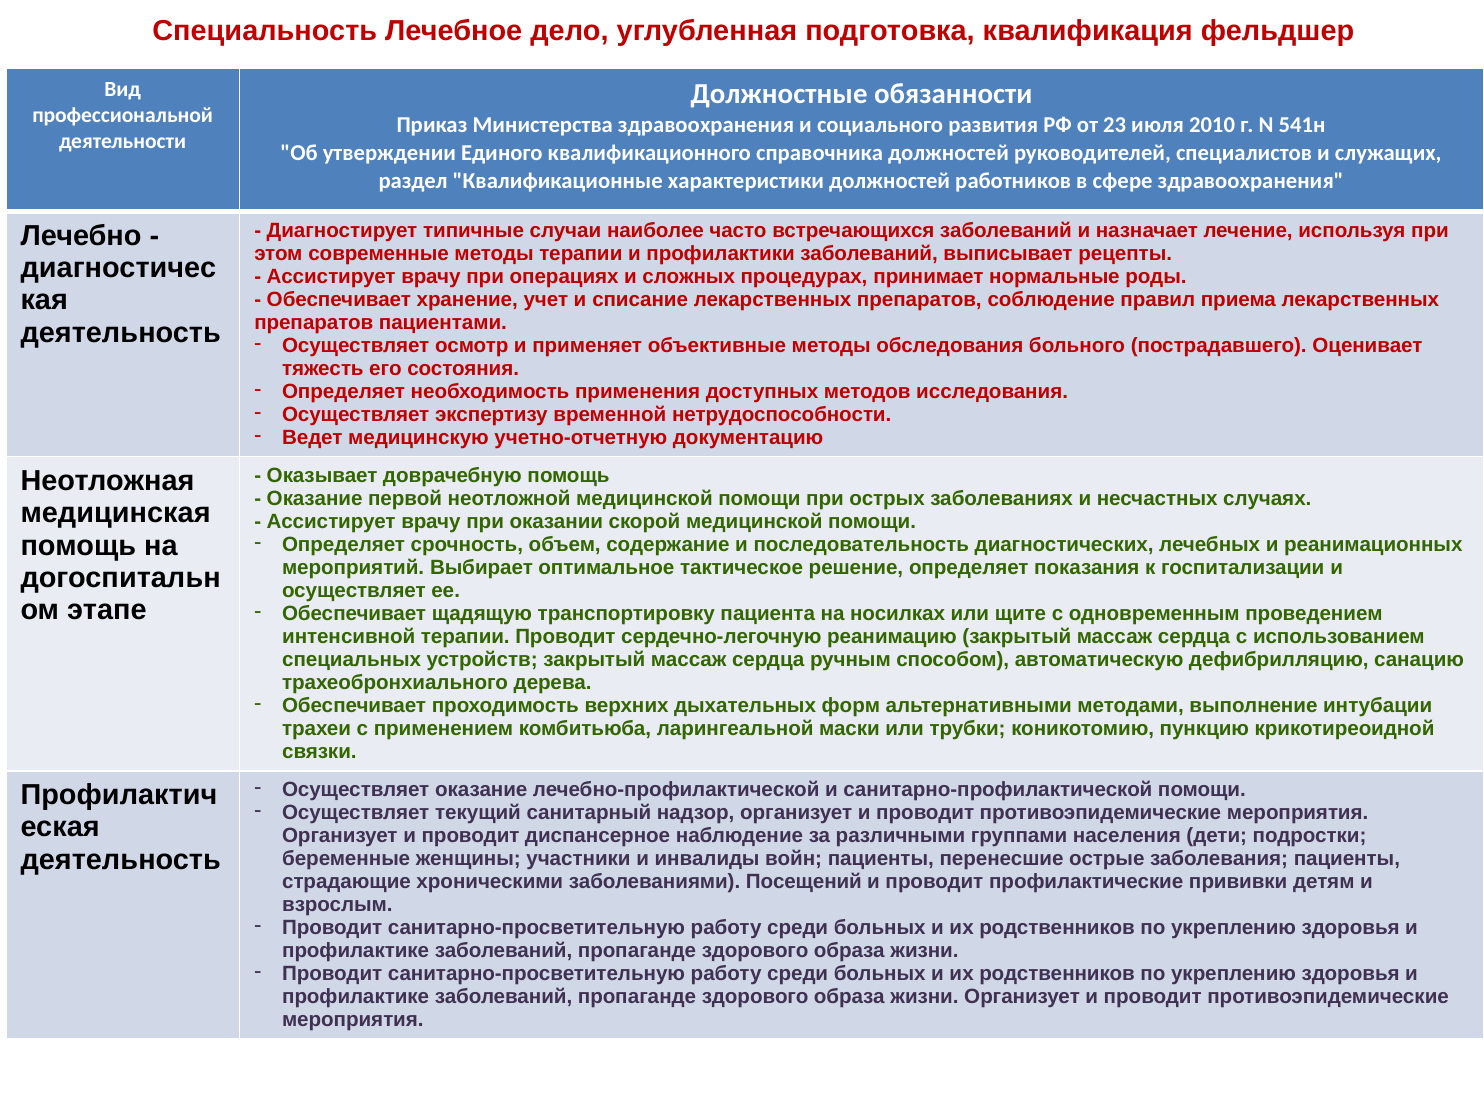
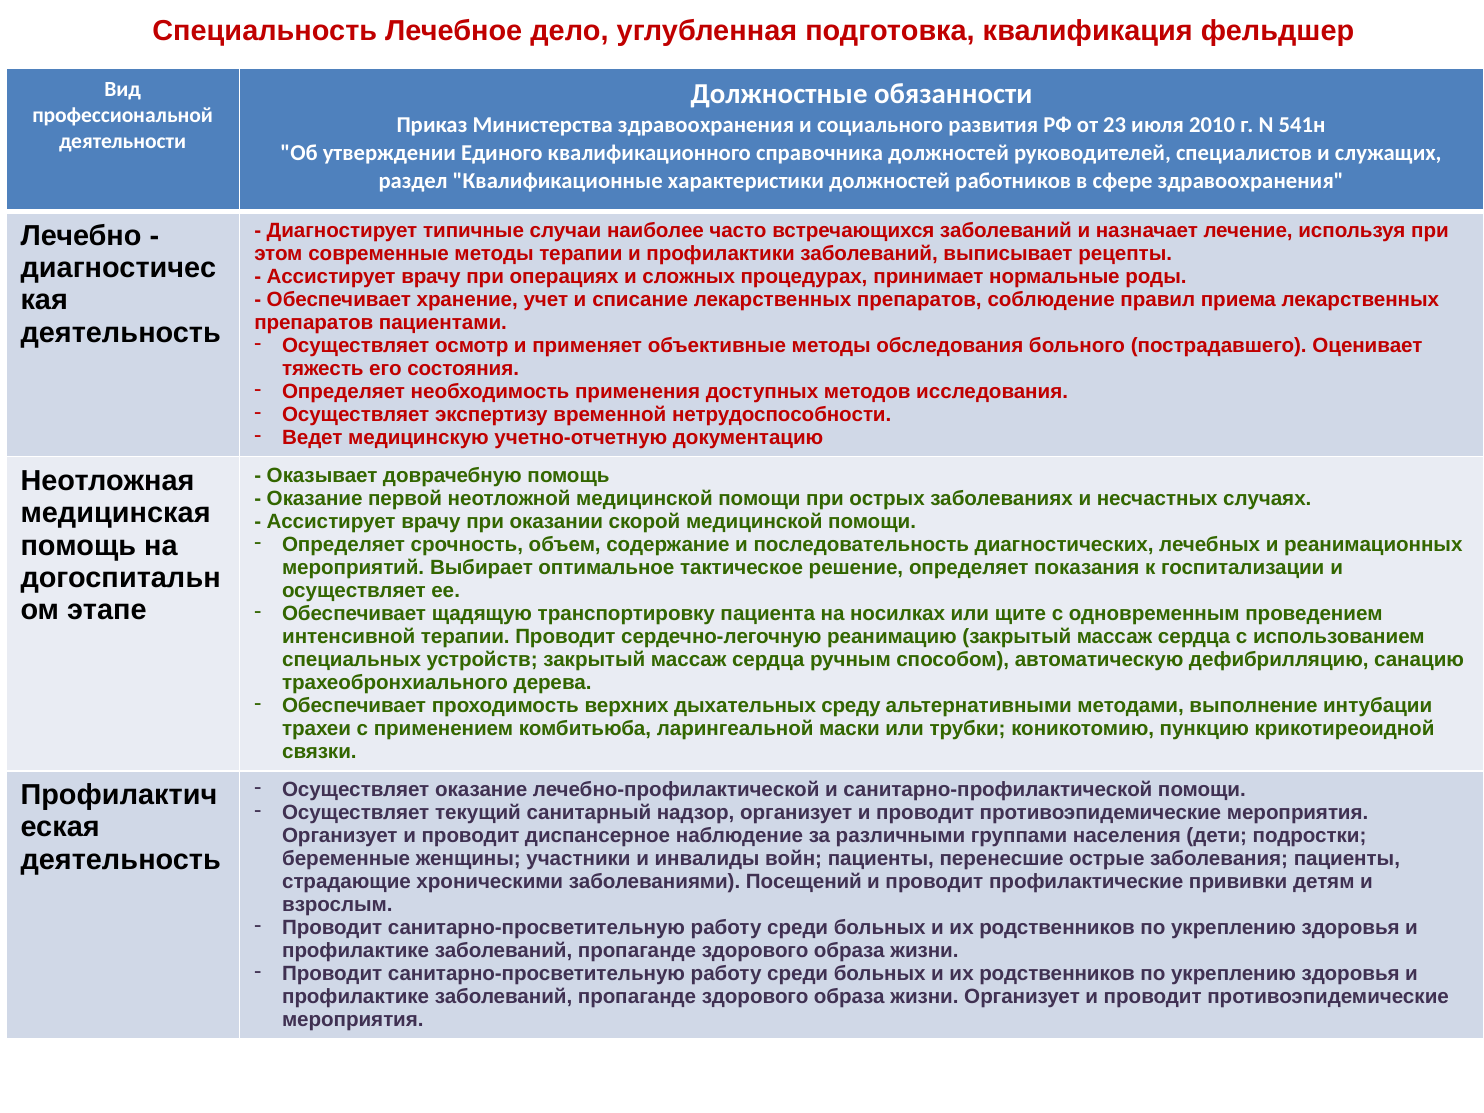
форм: форм -> среду (851, 706)
